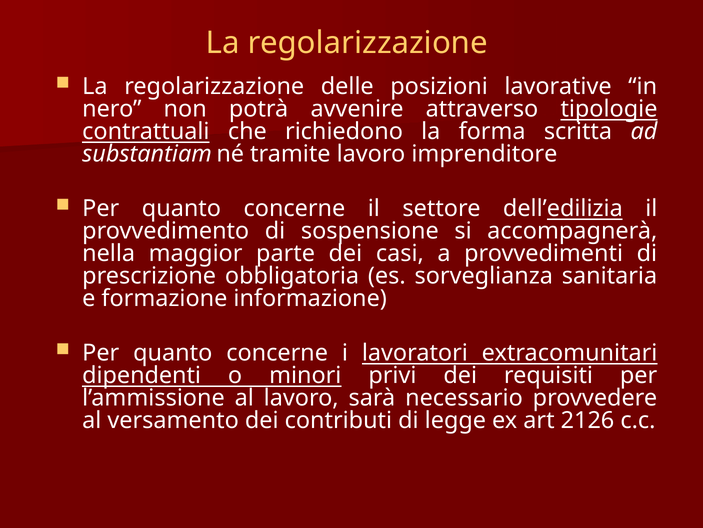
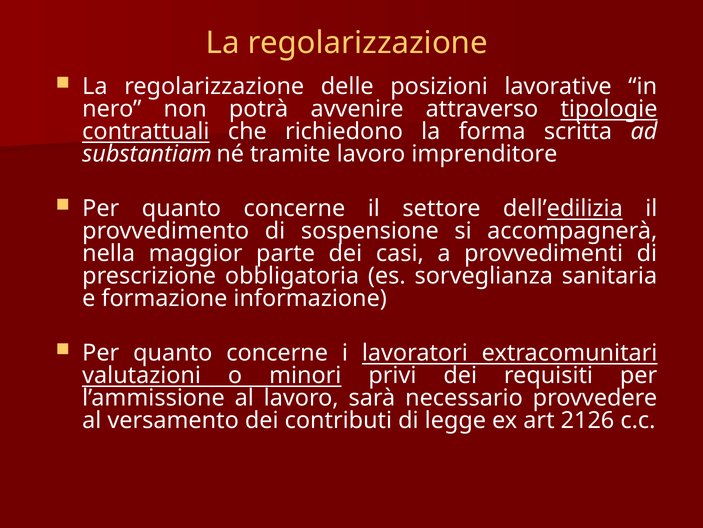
dipendenti: dipendenti -> valutazioni (142, 375)
